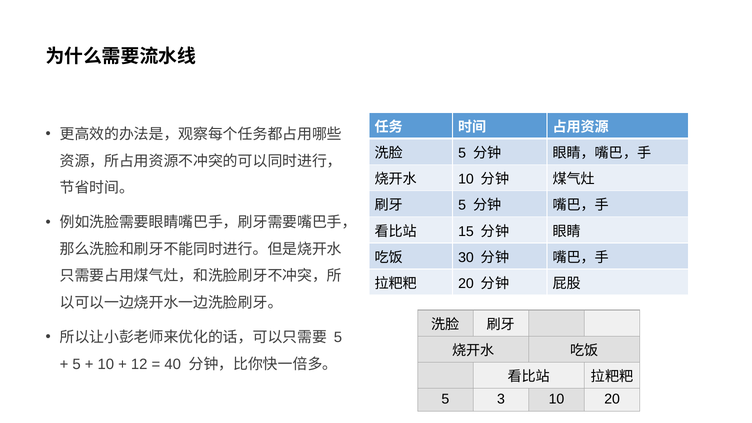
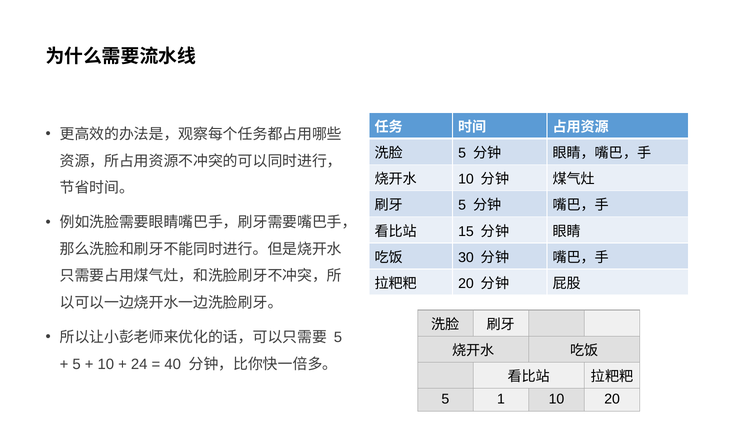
12: 12 -> 24 (139, 364)
3: 3 -> 1 (501, 399)
